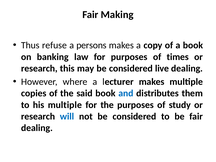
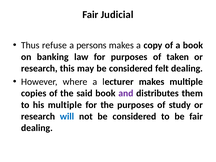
Making: Making -> Judicial (117, 15)
times: times -> taken (178, 57)
live: live -> felt (162, 68)
and colour: blue -> purple (126, 93)
